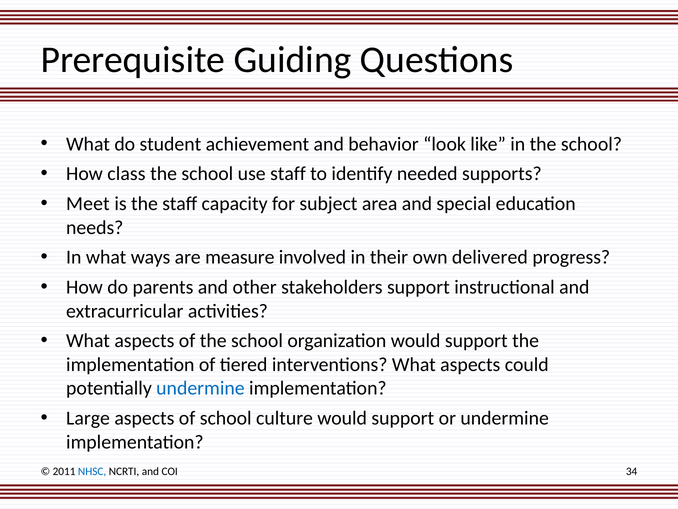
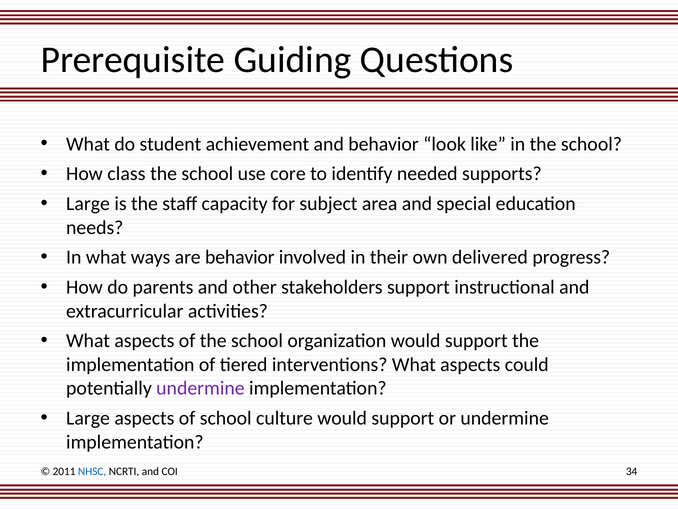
use staff: staff -> core (288, 174)
Meet: Meet -> Large (88, 204)
are measure: measure -> behavior (240, 257)
undermine colour: blue -> purple (200, 388)
